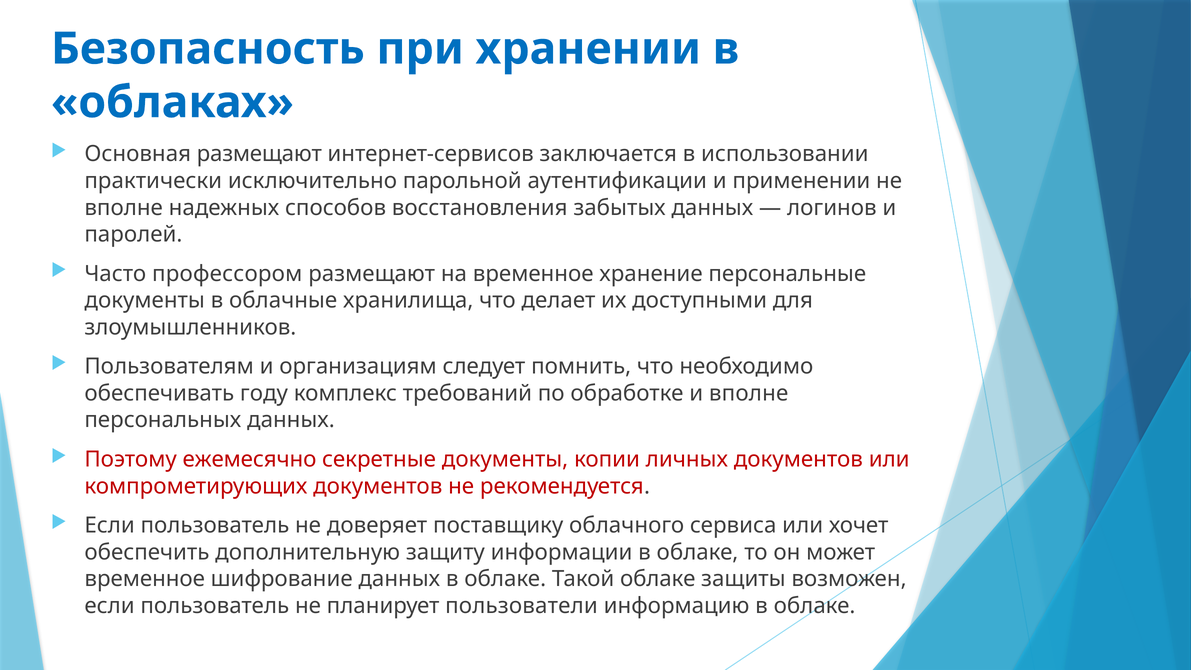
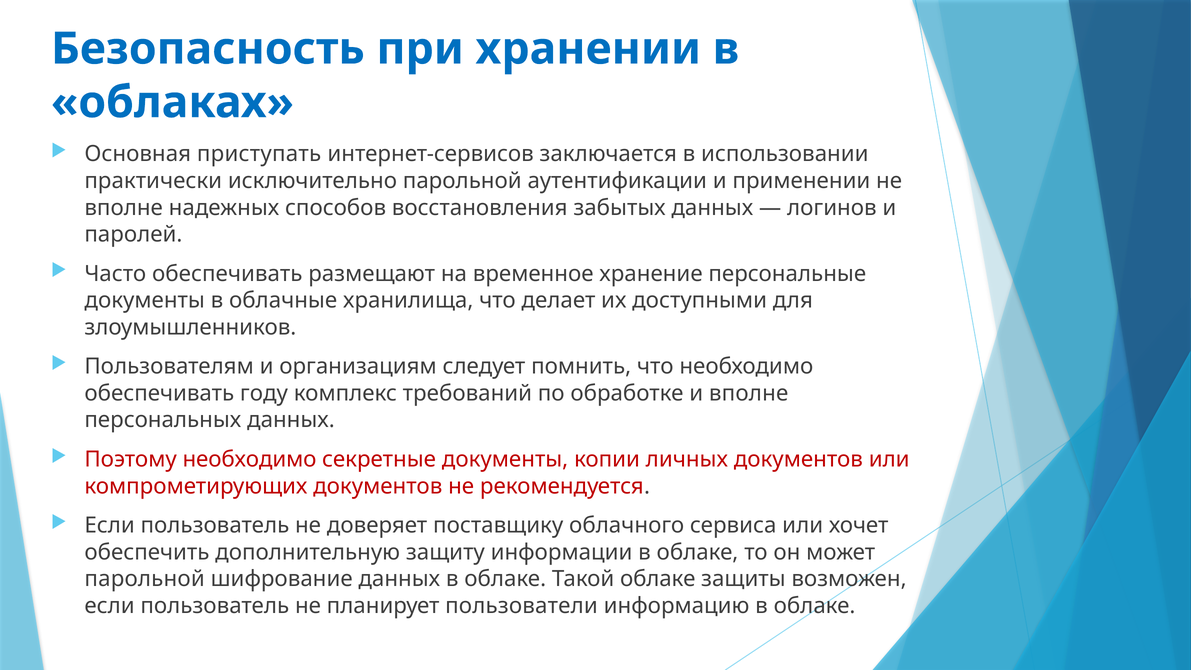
Основная размещают: размещают -> приступать (259, 154)
Часто профессором: профессором -> обеспечивать (227, 274)
Поэтому ежемесячно: ежемесячно -> необходимо (249, 459)
временное: временное -> парольной (145, 579)
